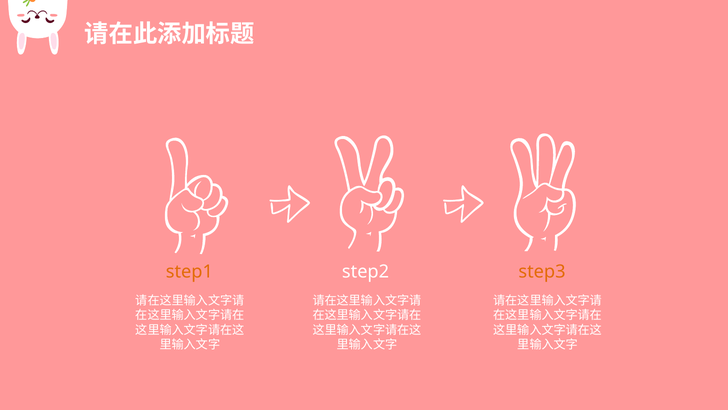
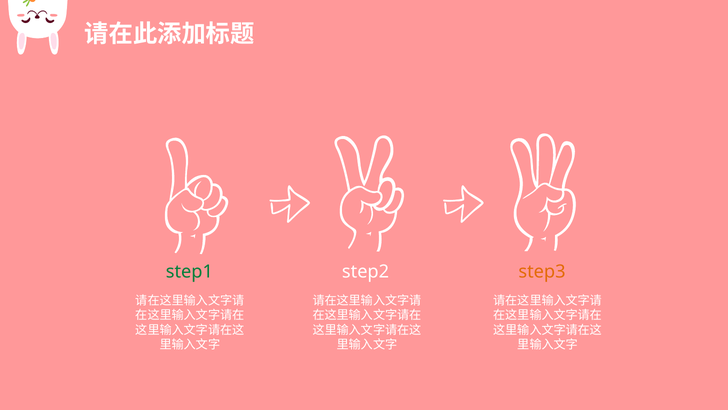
step1 colour: orange -> green (189, 272)
